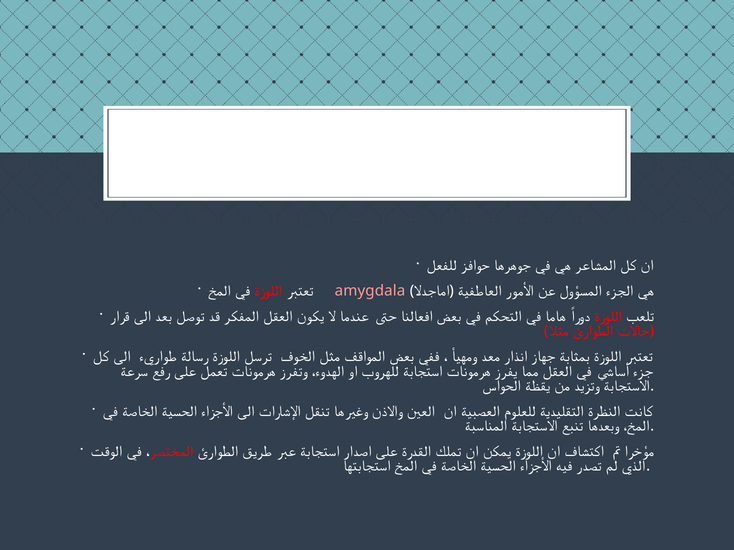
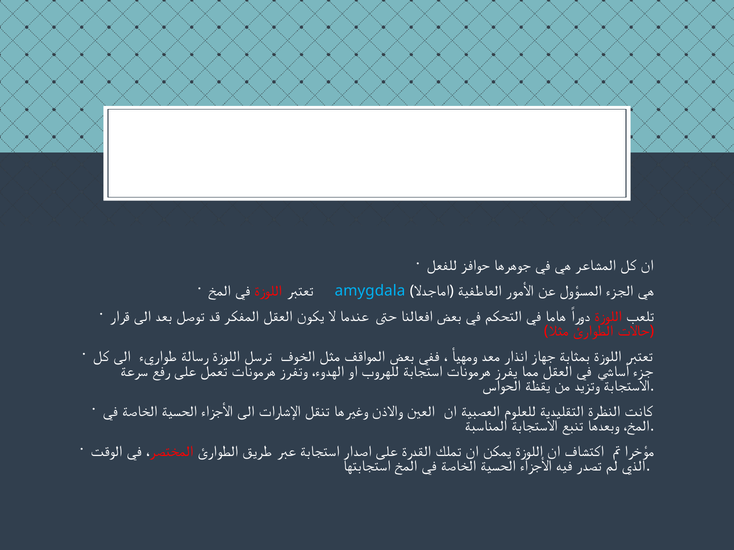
amygdala colour: pink -> light blue (370, 291)
